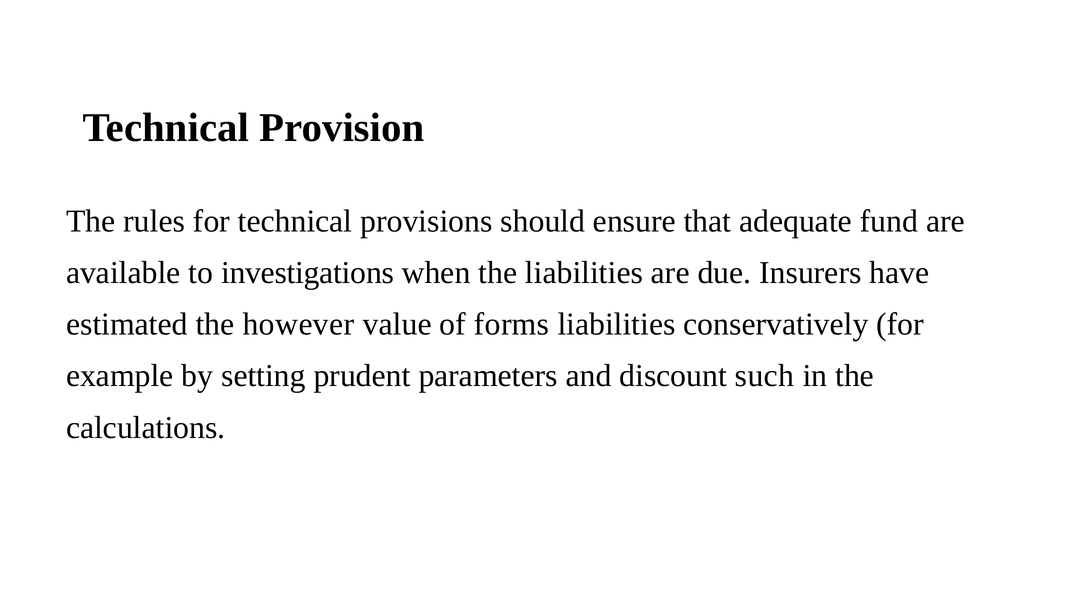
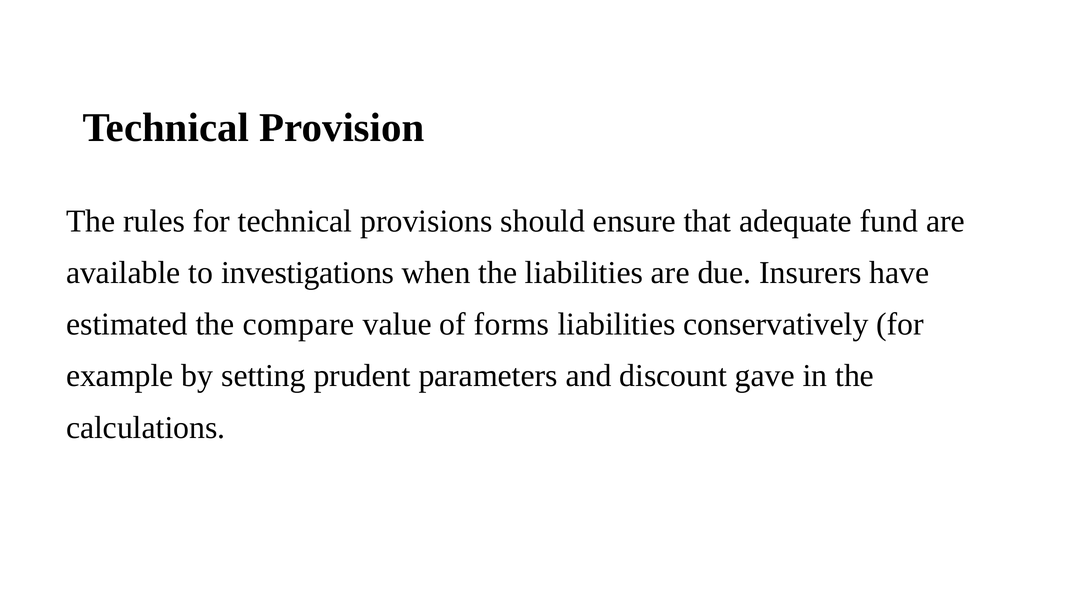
however: however -> compare (298, 324)
such: such -> gave (765, 376)
